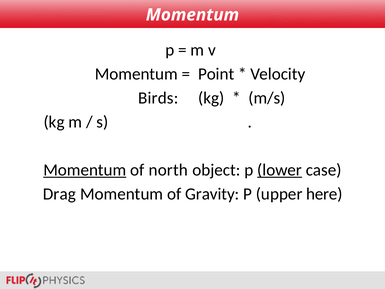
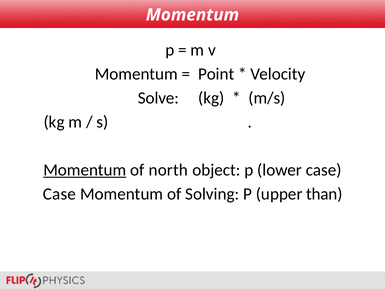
Birds: Birds -> Solve (158, 98)
lower underline: present -> none (280, 170)
Drag: Drag -> Case (59, 194)
Gravity: Gravity -> Solving (212, 194)
here: here -> than (324, 194)
